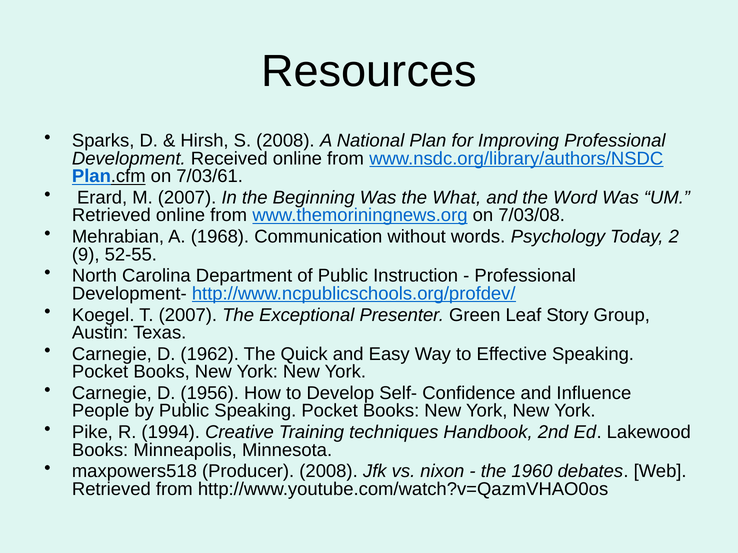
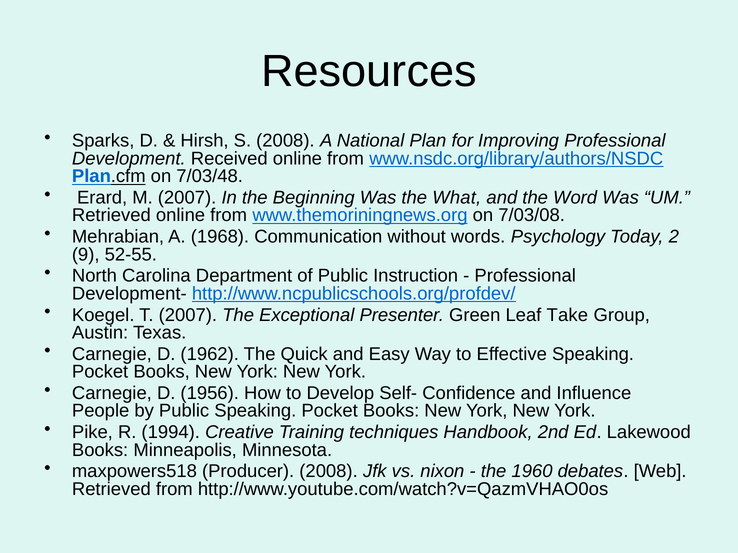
7/03/61: 7/03/61 -> 7/03/48 (210, 176)
Story: Story -> Take (567, 315)
